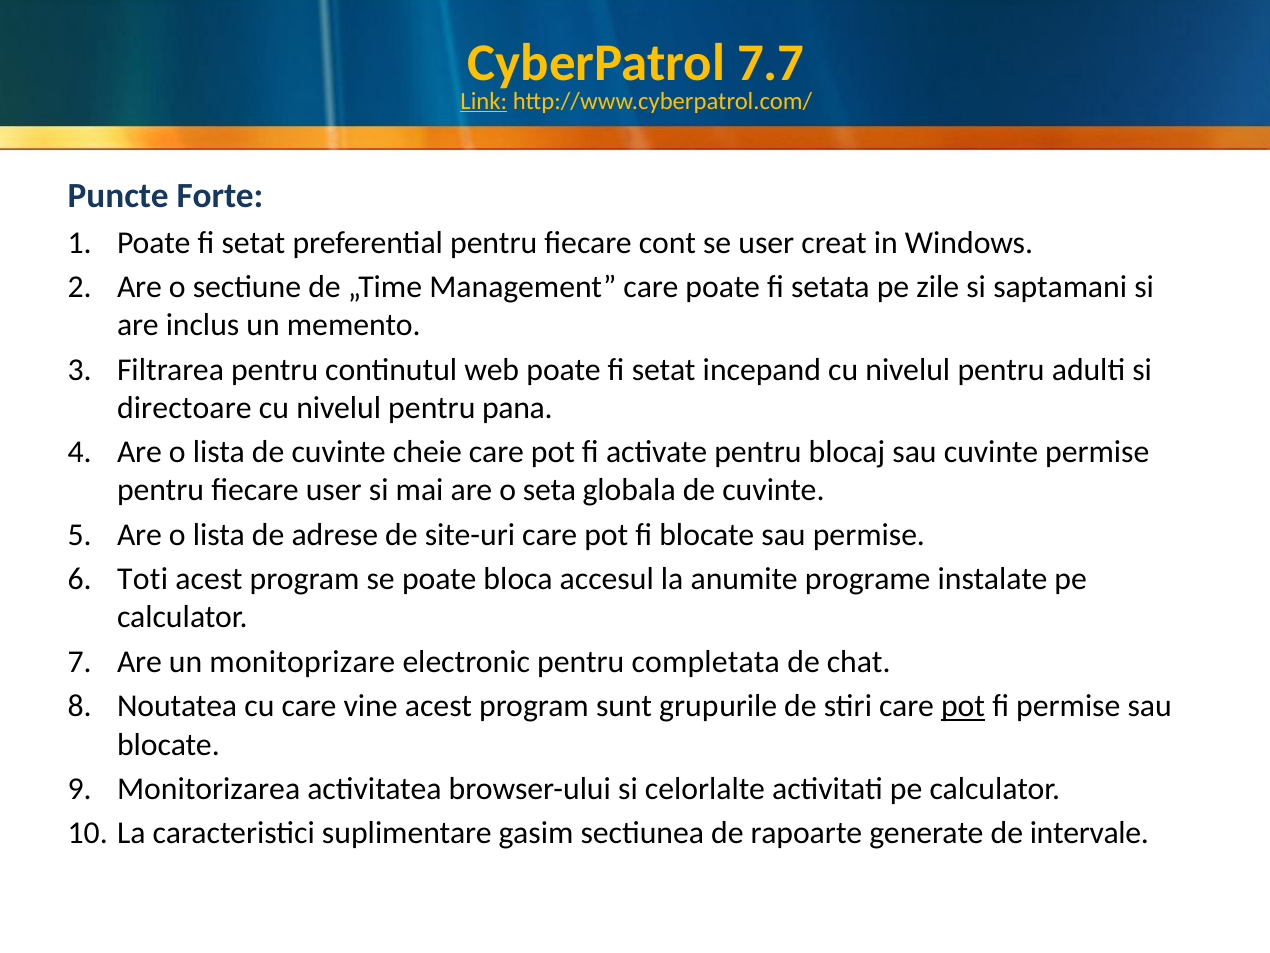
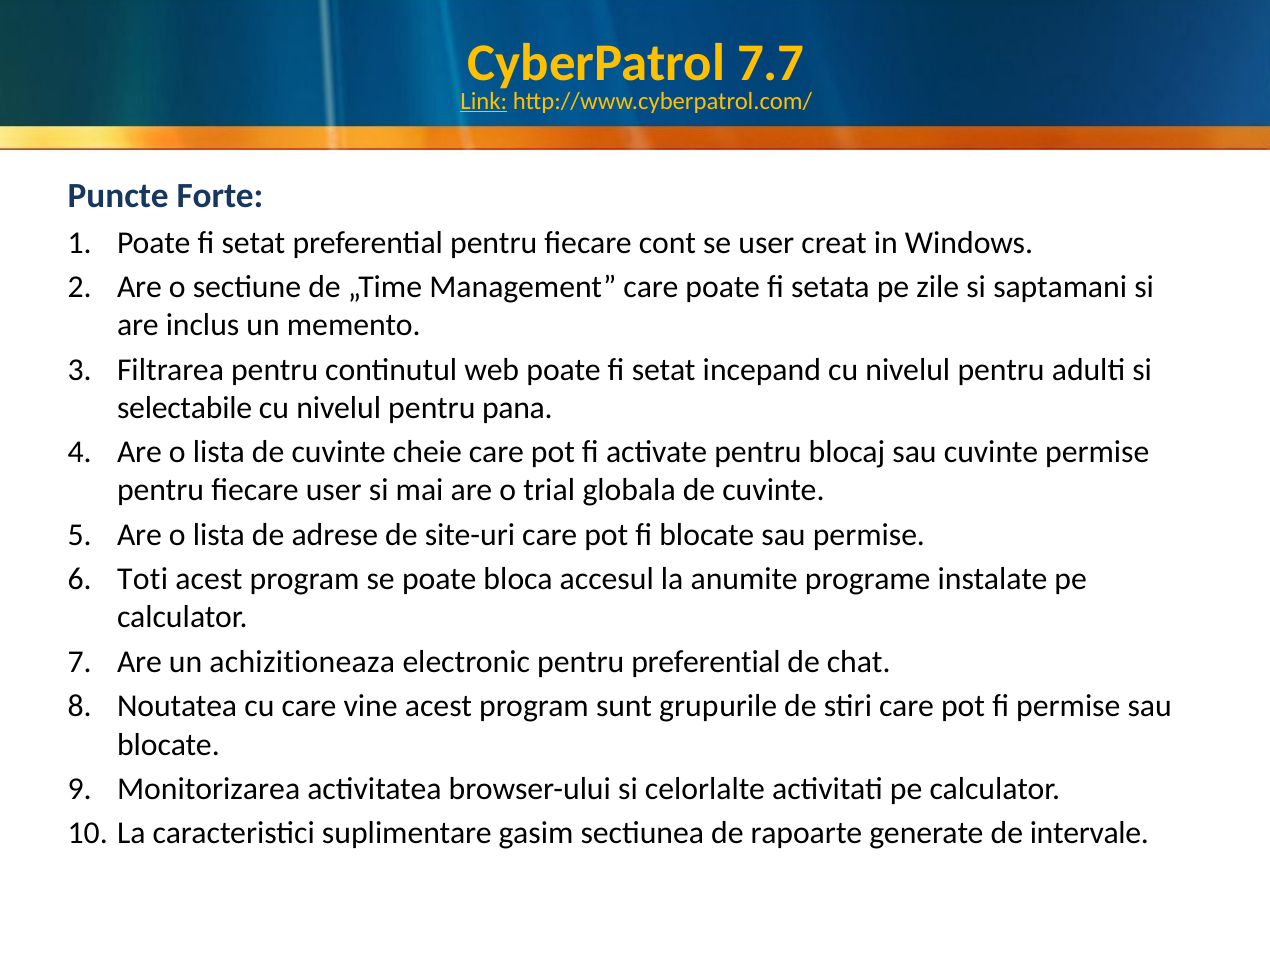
directoare: directoare -> selectabile (185, 408)
seta: seta -> trial (549, 490)
monitoprizare: monitoprizare -> achizitioneaza (302, 662)
pentru completata: completata -> preferential (706, 662)
pot underline: present -> none (963, 706)
